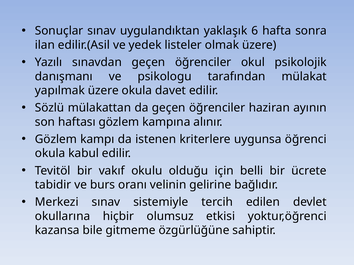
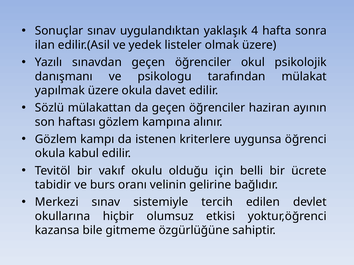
6: 6 -> 4 (255, 31)
